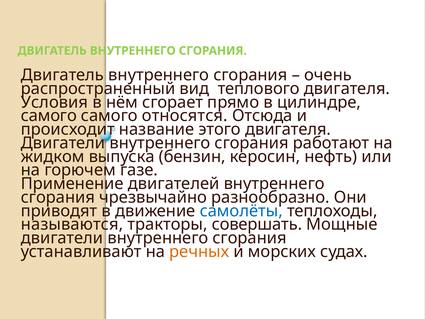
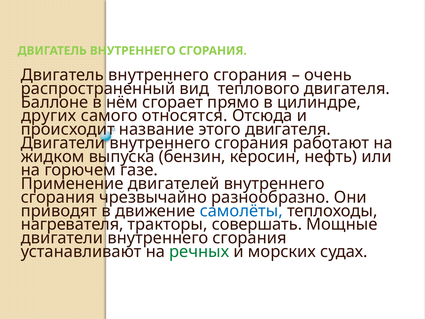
Условия: Условия -> Баллоне (55, 102)
самого: самого -> других (49, 116)
называются: называются -> нагревателя (72, 224)
речных colour: orange -> green (199, 251)
